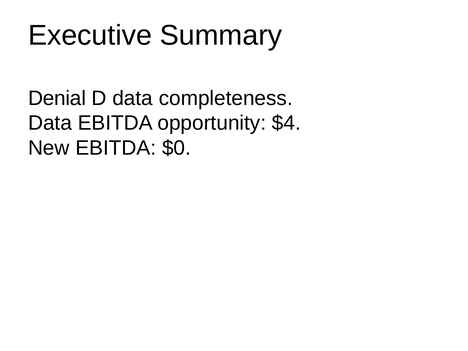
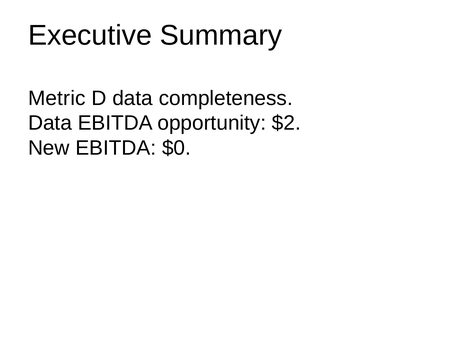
Denial: Denial -> Metric (57, 98)
$4: $4 -> $2 (286, 123)
